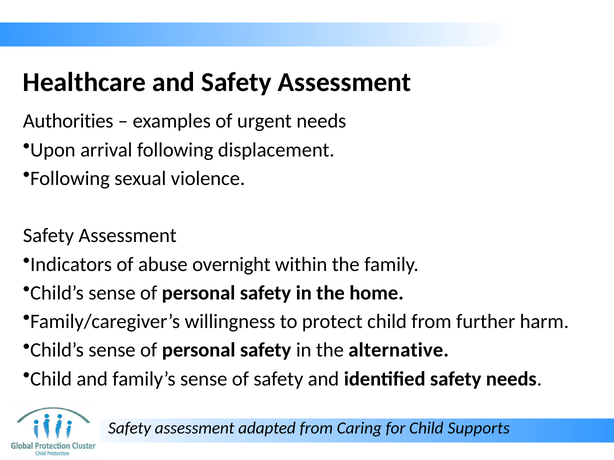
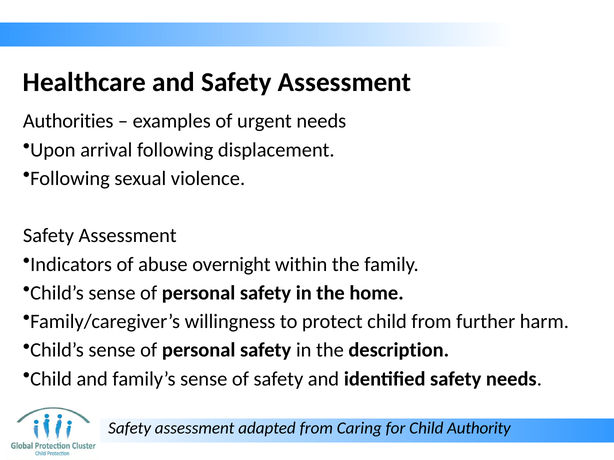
alternative: alternative -> description (399, 351)
Supports: Supports -> Authority (479, 429)
